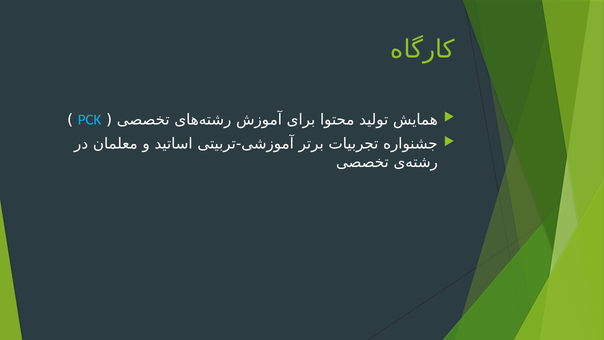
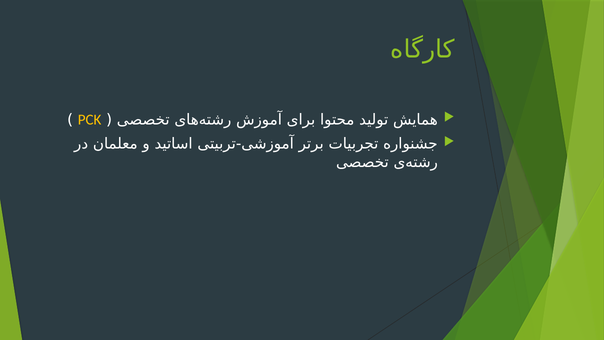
PCK colour: light blue -> yellow (90, 119)
